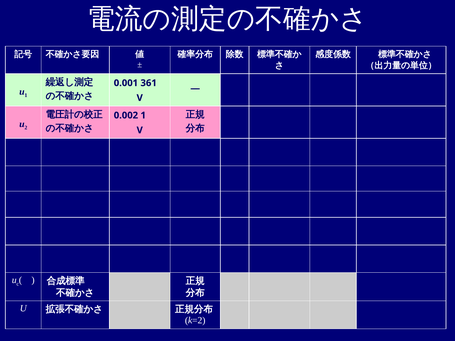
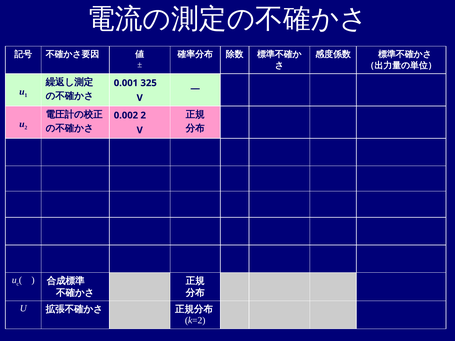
361: 361 -> 325 (149, 83)
0.002 1: 1 -> 2 (143, 115)
